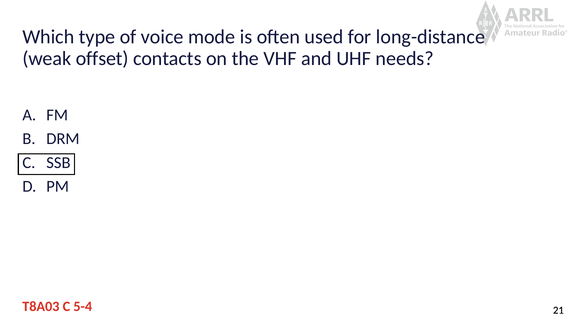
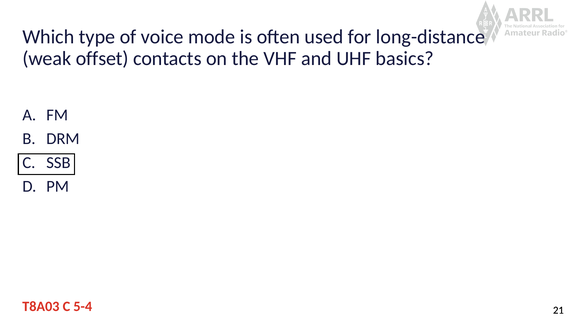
needs: needs -> basics (405, 59)
